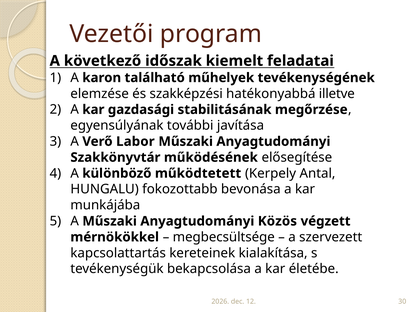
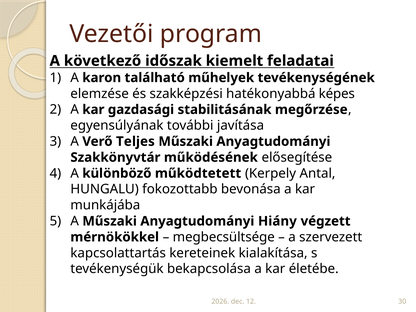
illetve: illetve -> képes (337, 94)
Labor: Labor -> Teljes (135, 141)
Közös: Közös -> Hiány (277, 221)
